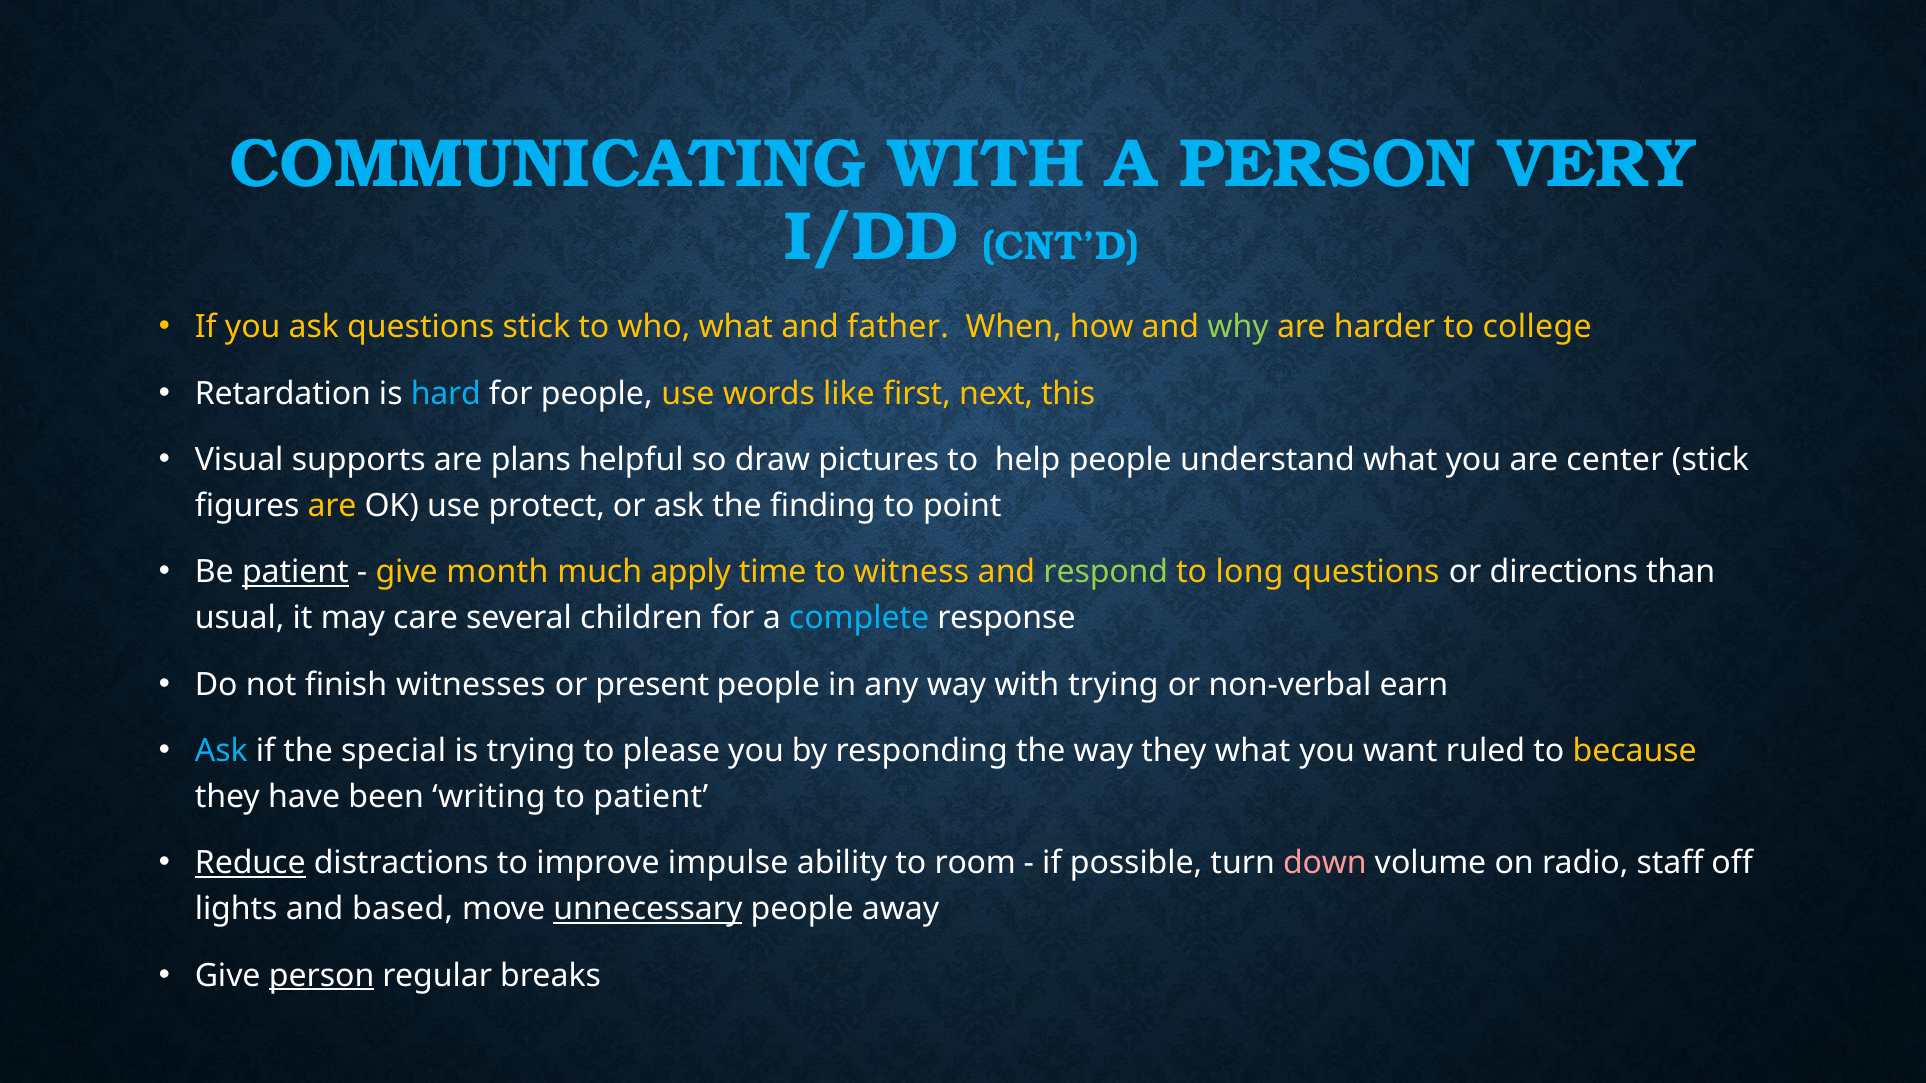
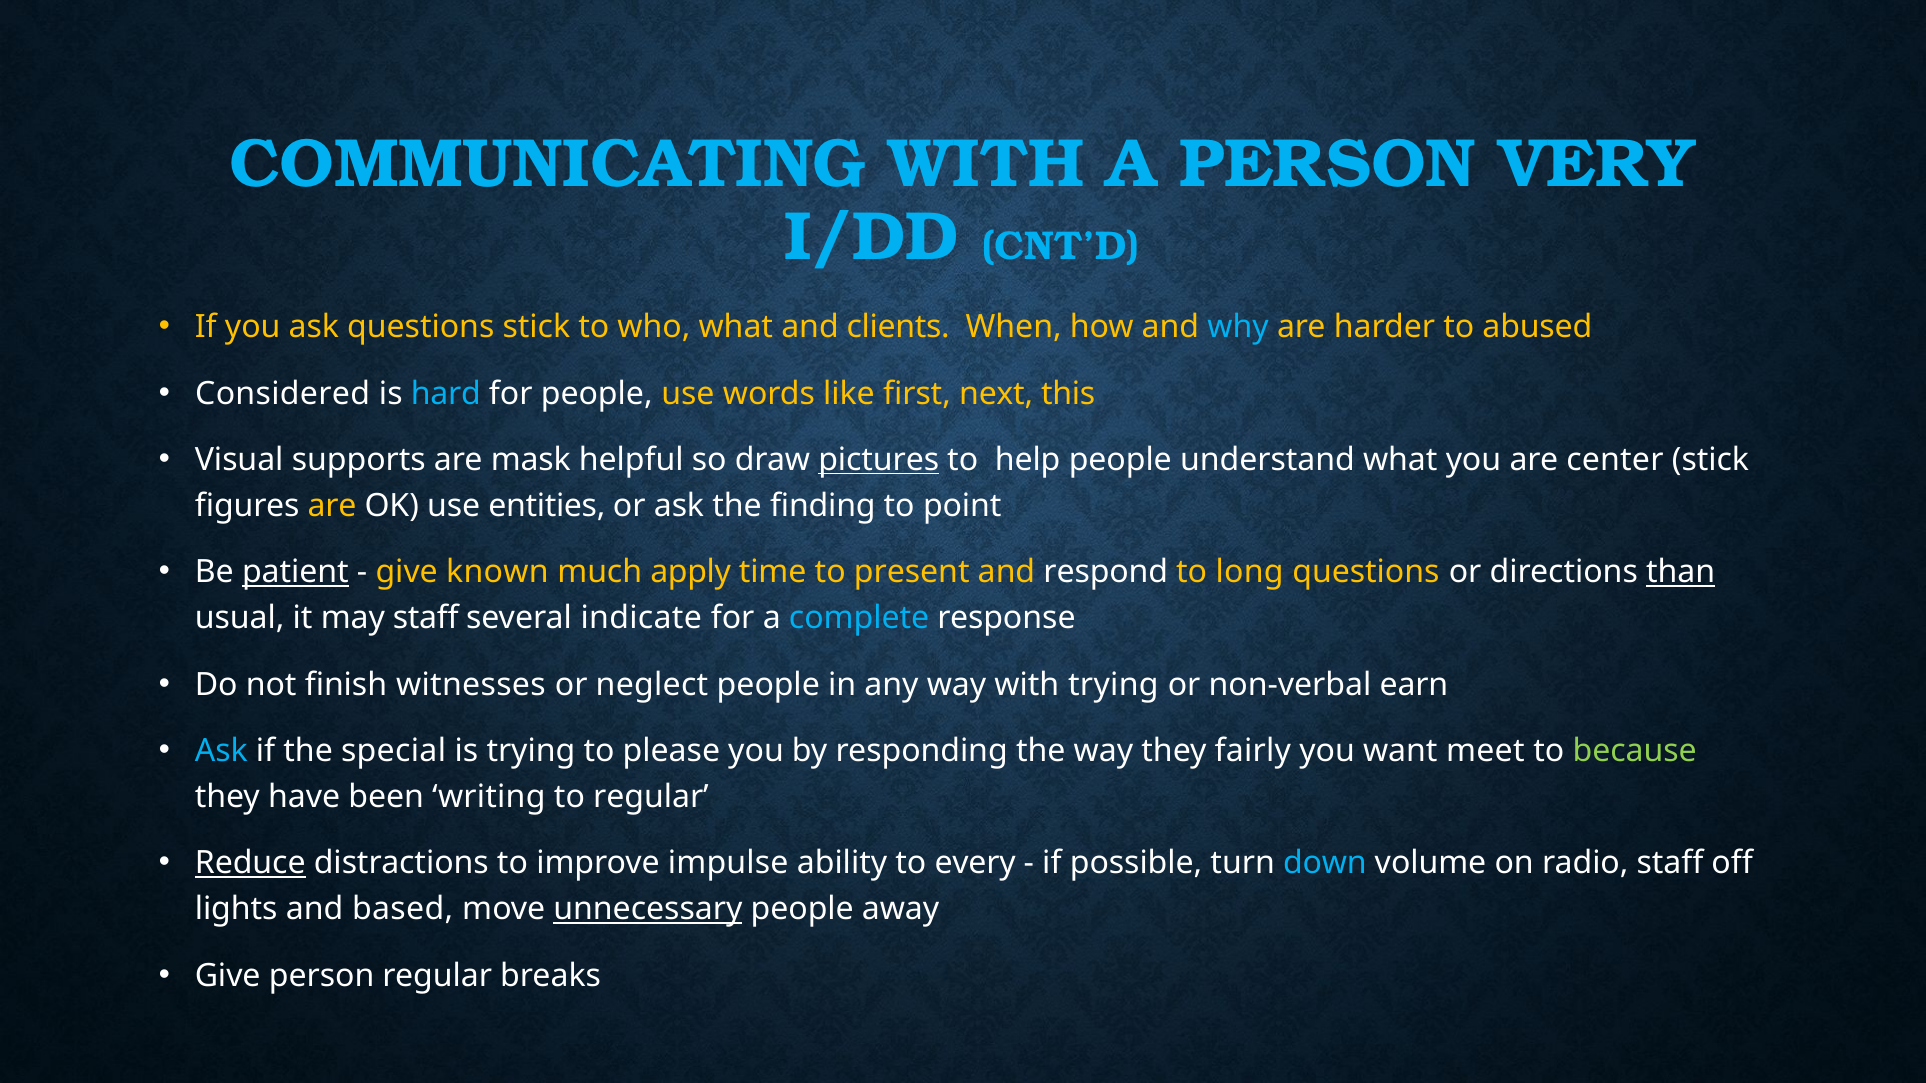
father: father -> clients (898, 327)
why colour: light green -> light blue (1238, 327)
college: college -> abused (1537, 327)
Retardation: Retardation -> Considered (283, 394)
plans: plans -> mask (531, 460)
pictures underline: none -> present (879, 460)
protect: protect -> entities (547, 506)
month: month -> known (497, 572)
witness: witness -> present (912, 572)
respond colour: light green -> white (1106, 572)
than underline: none -> present (1681, 572)
may care: care -> staff (426, 619)
children: children -> indicate (641, 619)
present: present -> neglect (652, 685)
they what: what -> fairly (1253, 751)
ruled: ruled -> meet (1485, 751)
because colour: yellow -> light green (1635, 751)
to patient: patient -> regular (651, 797)
room: room -> every (975, 863)
down colour: pink -> light blue (1325, 863)
person underline: present -> none (322, 976)
